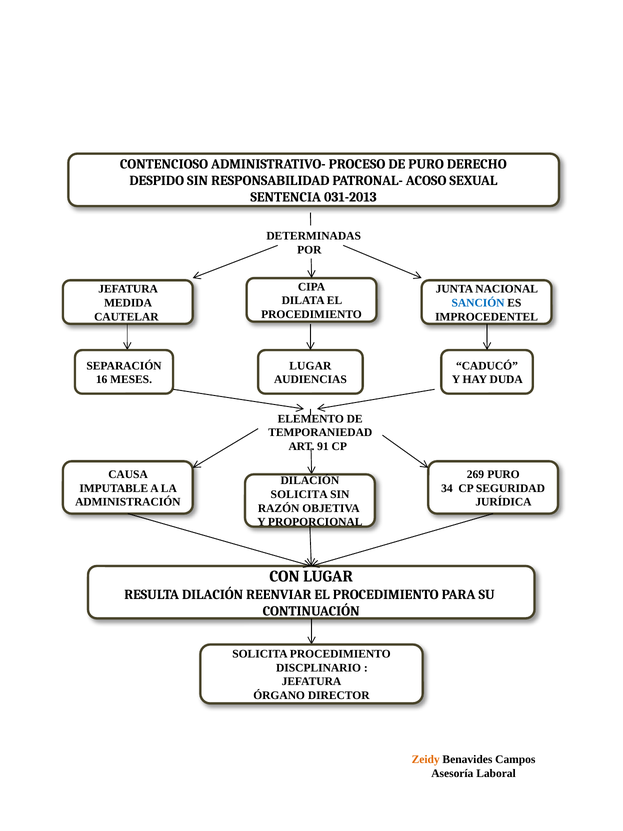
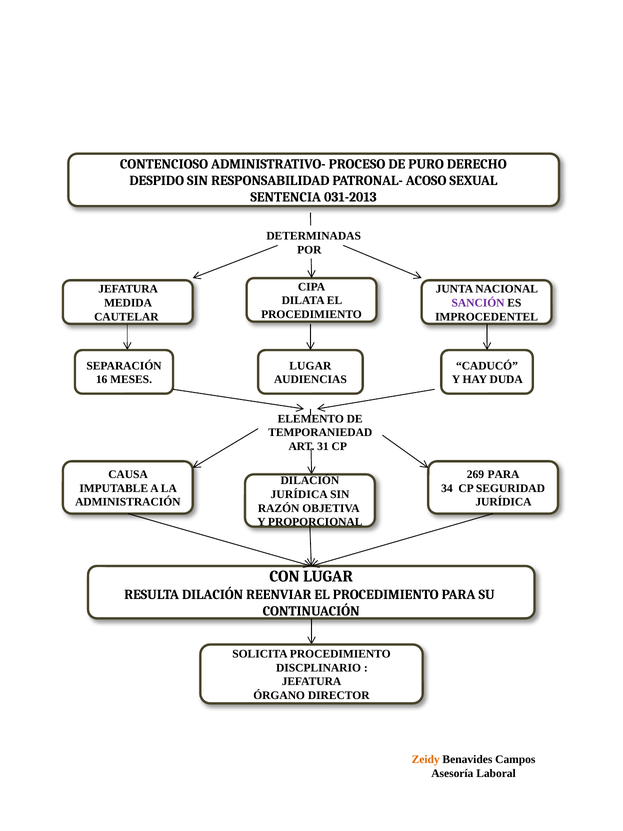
SANCIÓN colour: blue -> purple (478, 303)
91: 91 -> 31 (323, 446)
PURO: PURO -> PARA (503, 474)
SOLICITA: SOLICITA -> JURÍDICA (299, 494)
